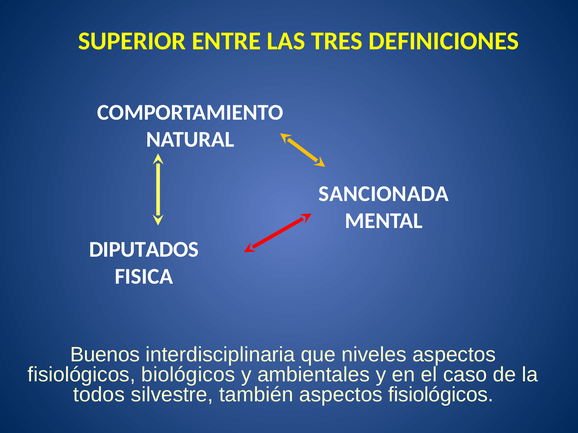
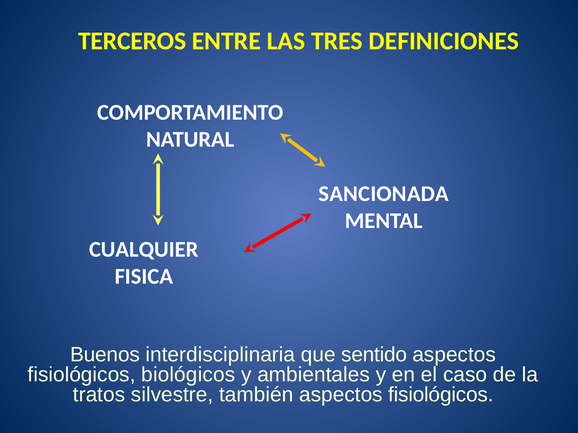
SUPERIOR: SUPERIOR -> TERCEROS (132, 41)
DIPUTADOS: DIPUTADOS -> CUALQUIER (144, 250)
niveles: niveles -> sentido (374, 355)
todos: todos -> tratos (99, 395)
